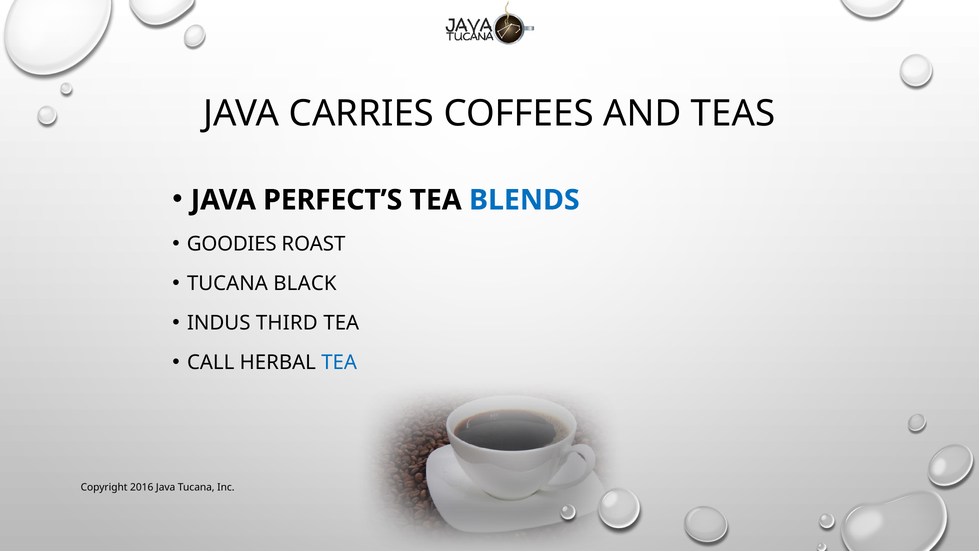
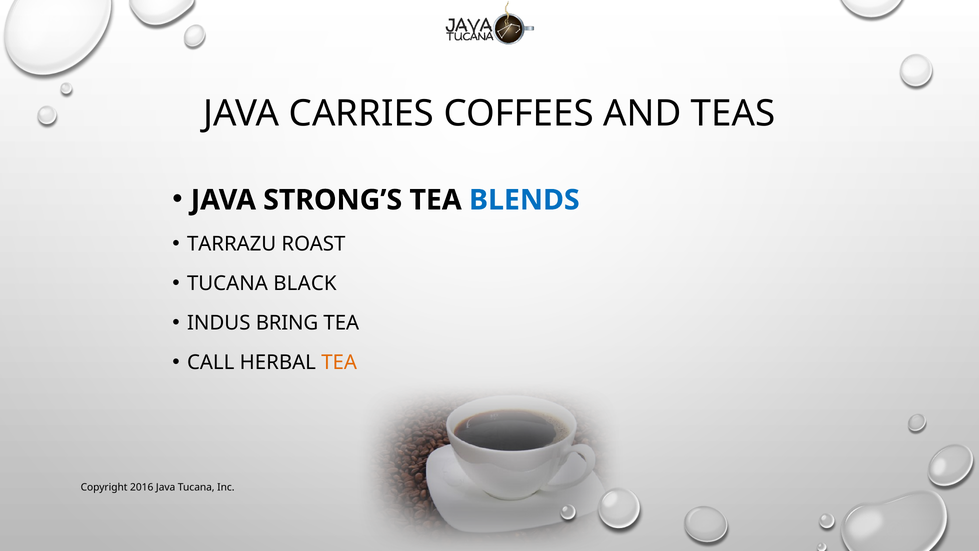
PERFECT’S: PERFECT’S -> STRONG’S (333, 200)
GOODIES: GOODIES -> TARRAZU (232, 244)
THIRD: THIRD -> BRING (287, 323)
TEA colour: blue -> orange (339, 363)
